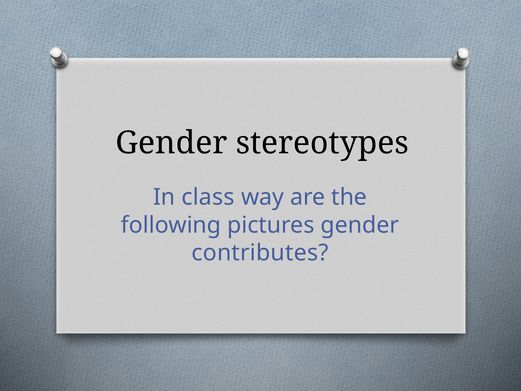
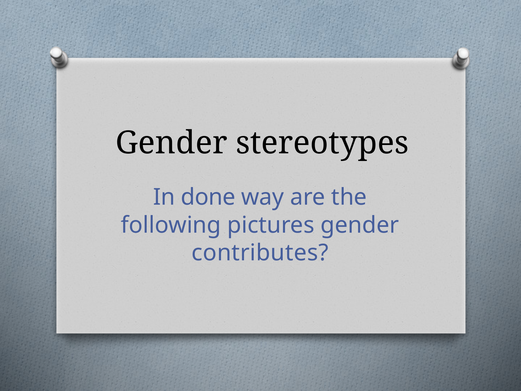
class: class -> done (208, 197)
